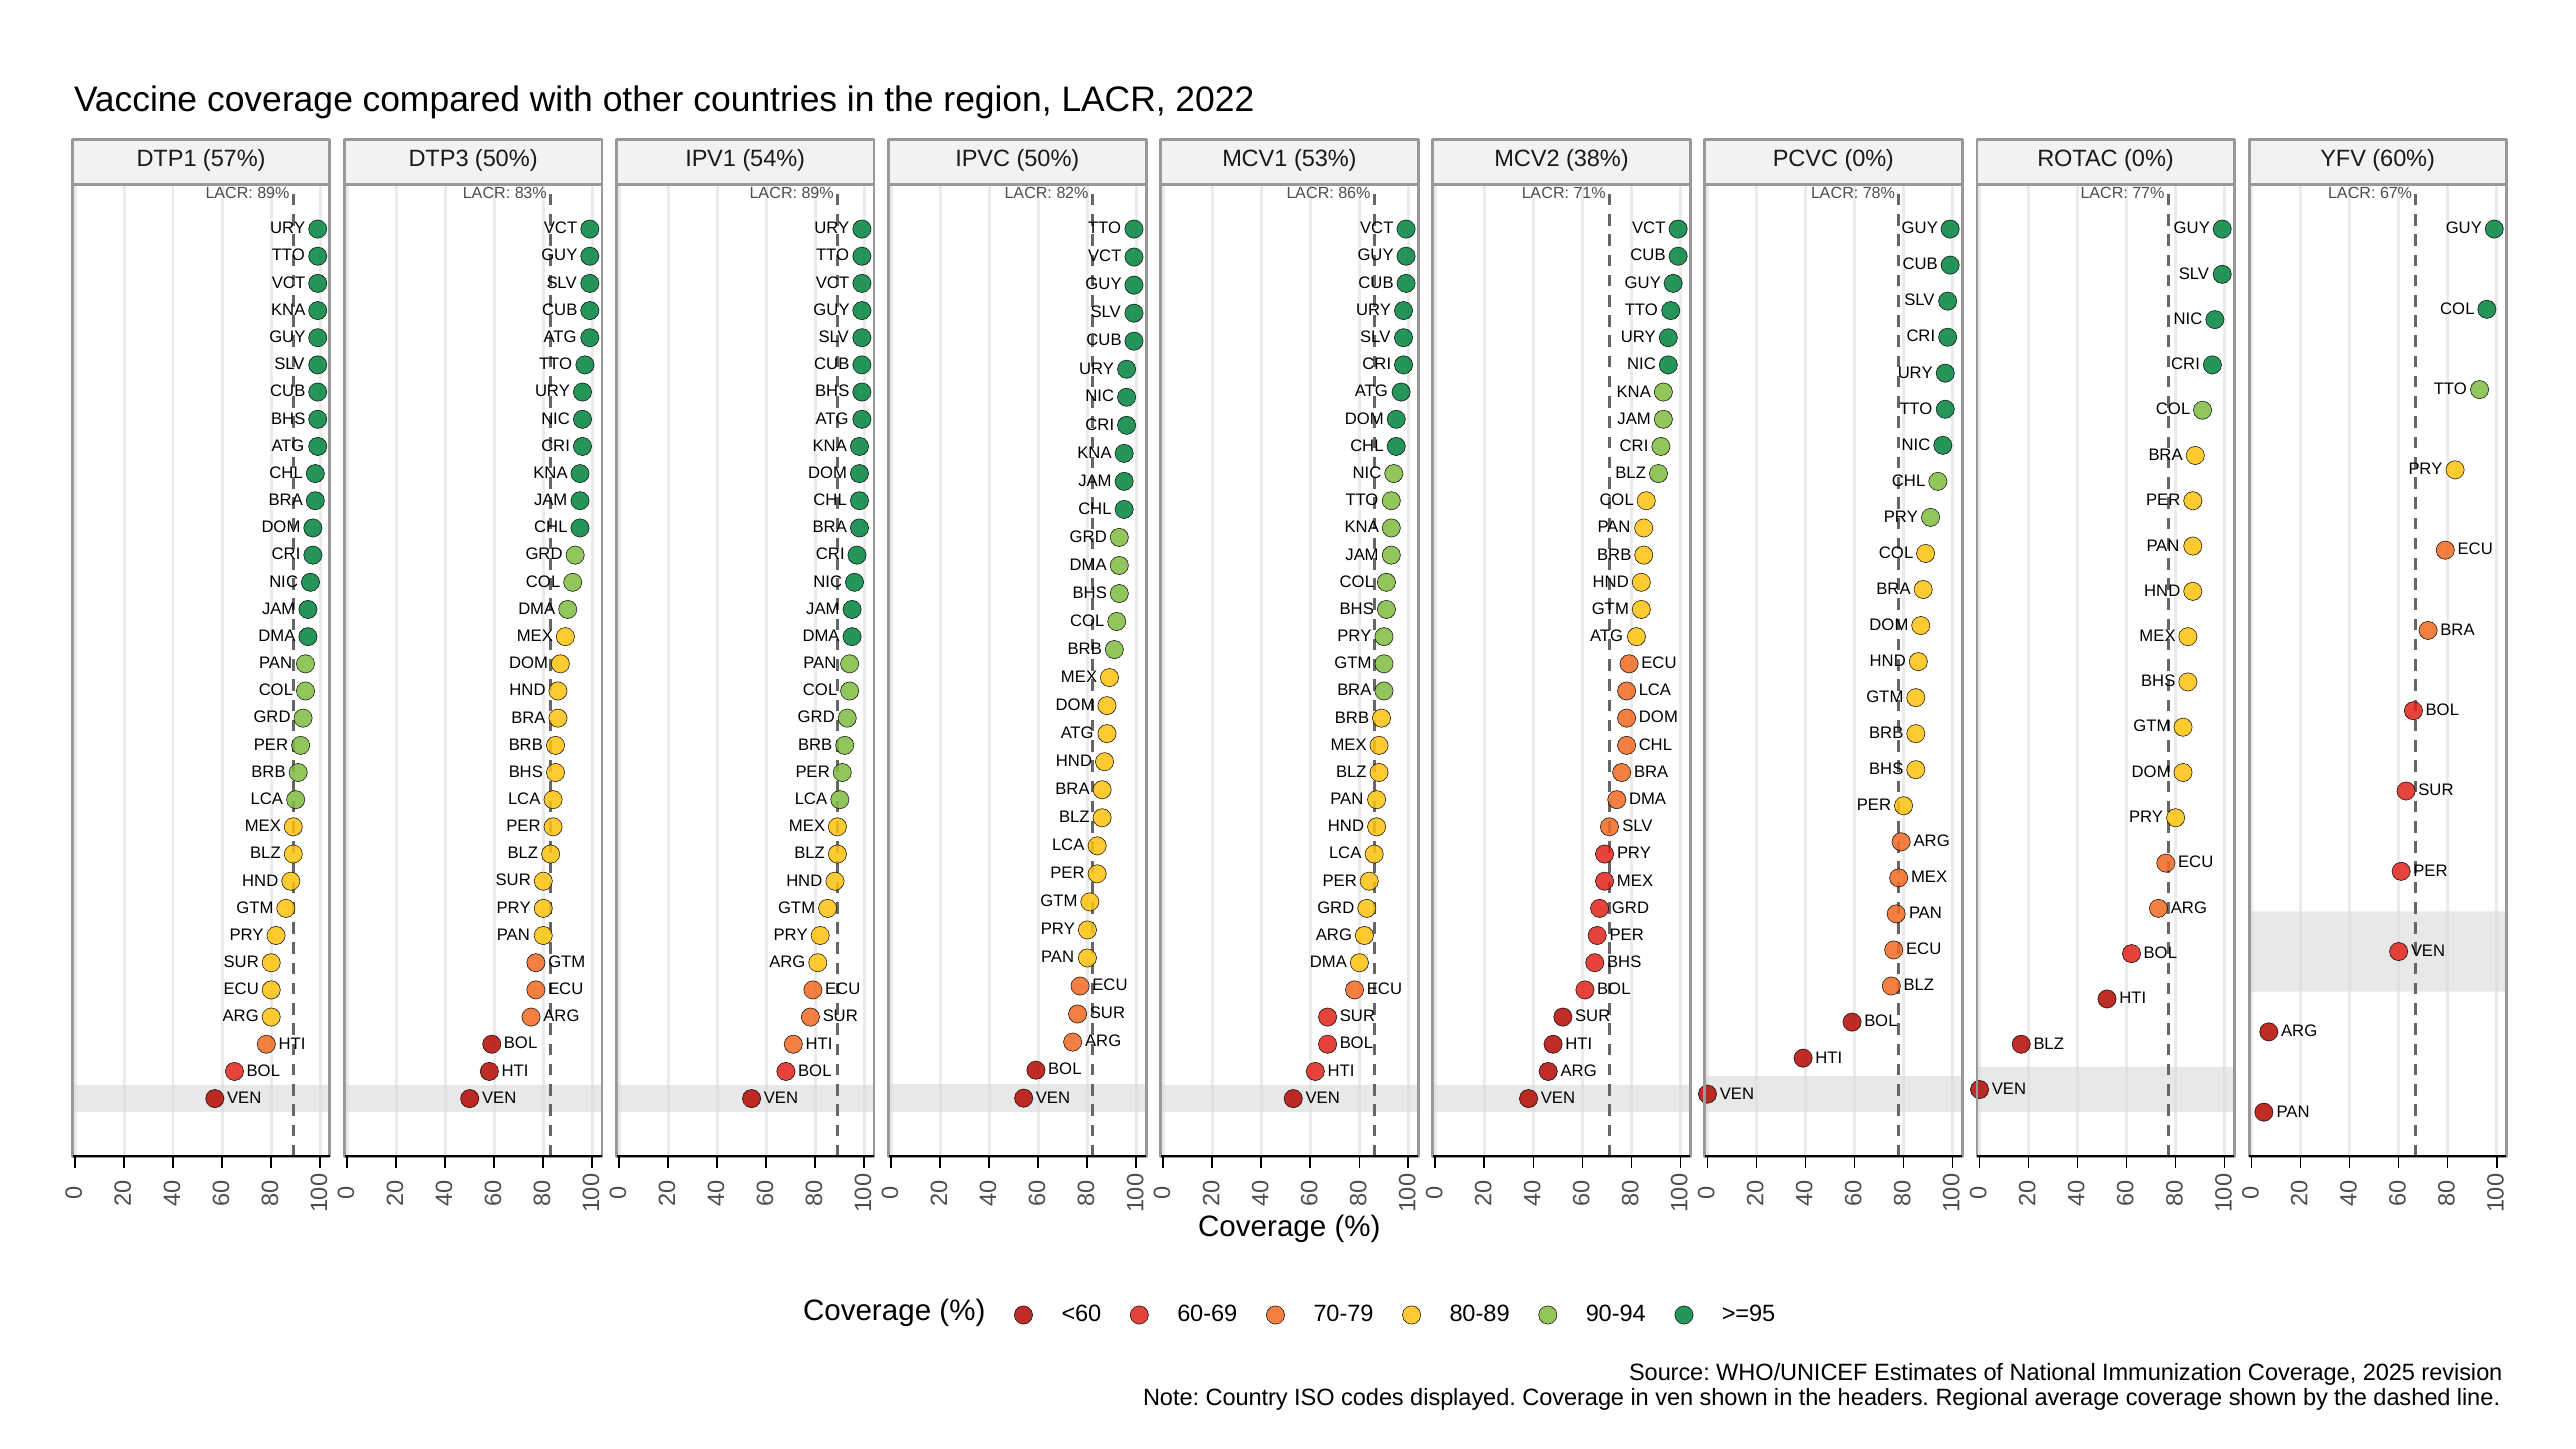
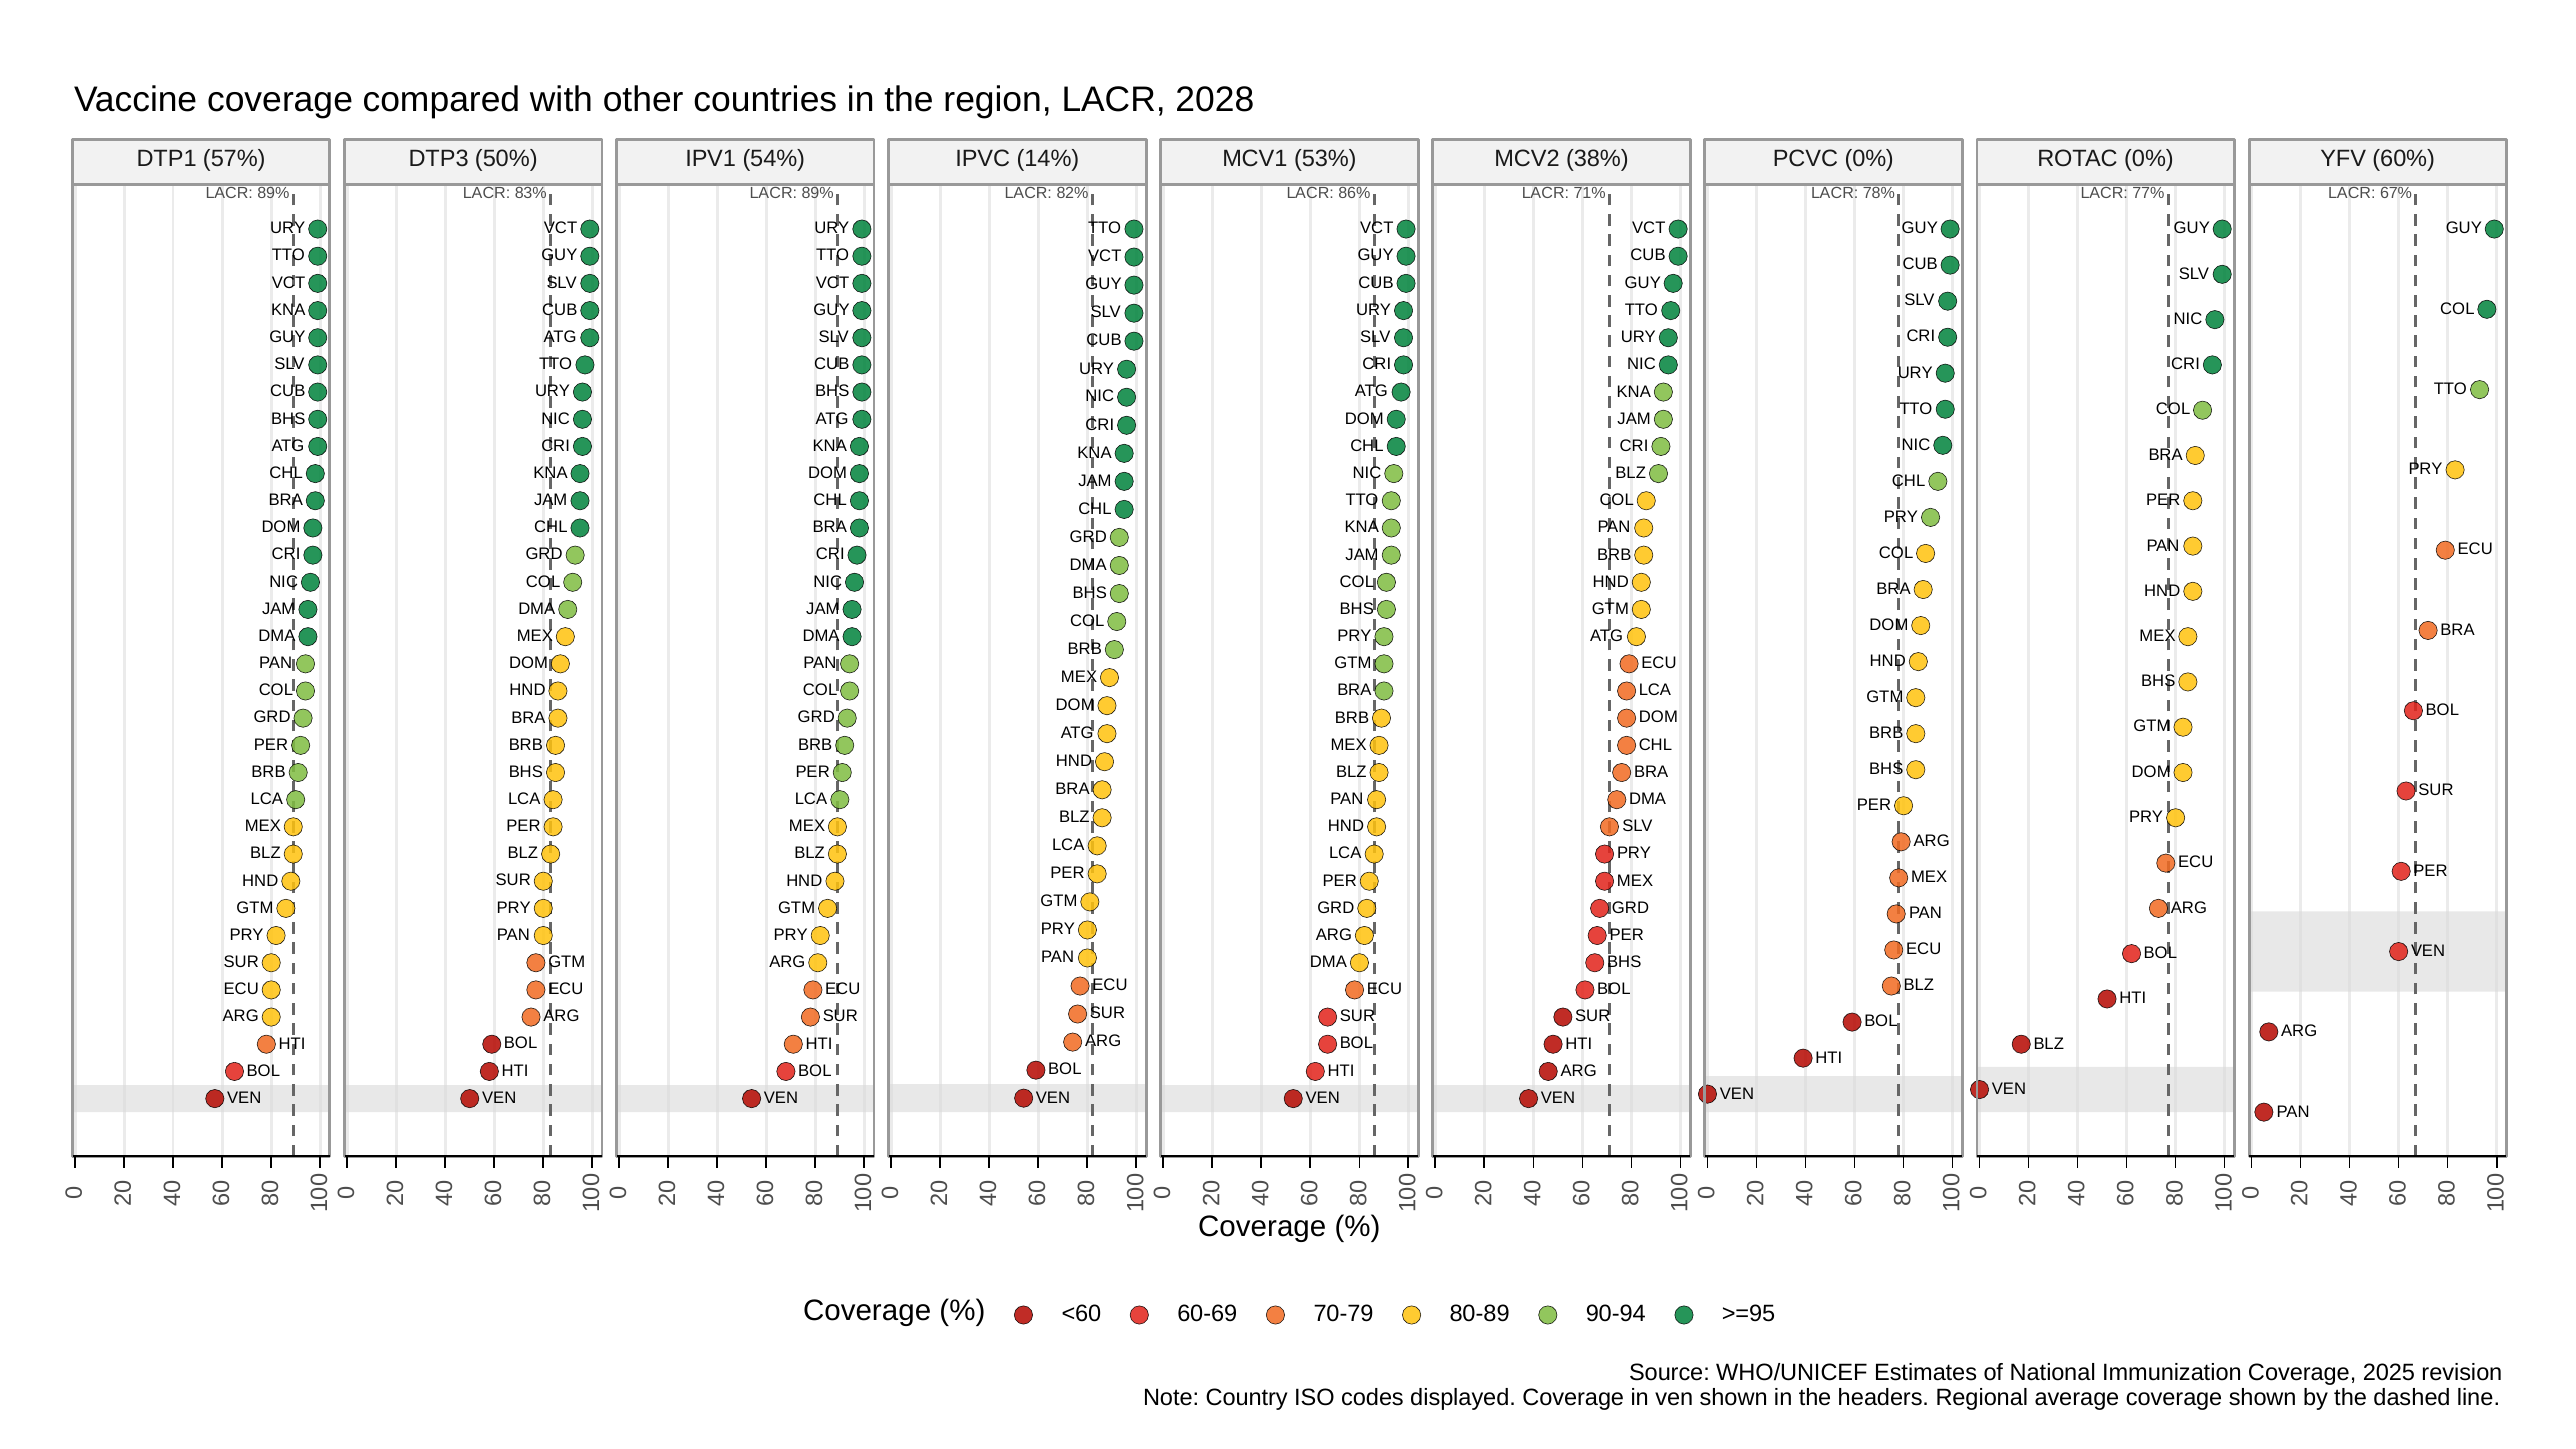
2022: 2022 -> 2028 (1215, 100)
IPVC 50%: 50% -> 14% (1048, 159)
